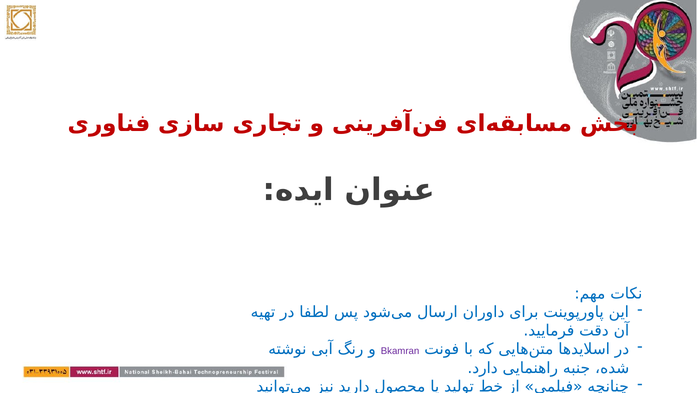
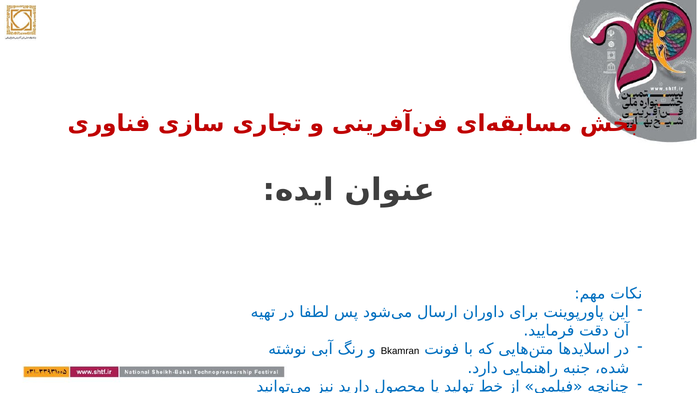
Bkamran colour: purple -> black (400, 351)
